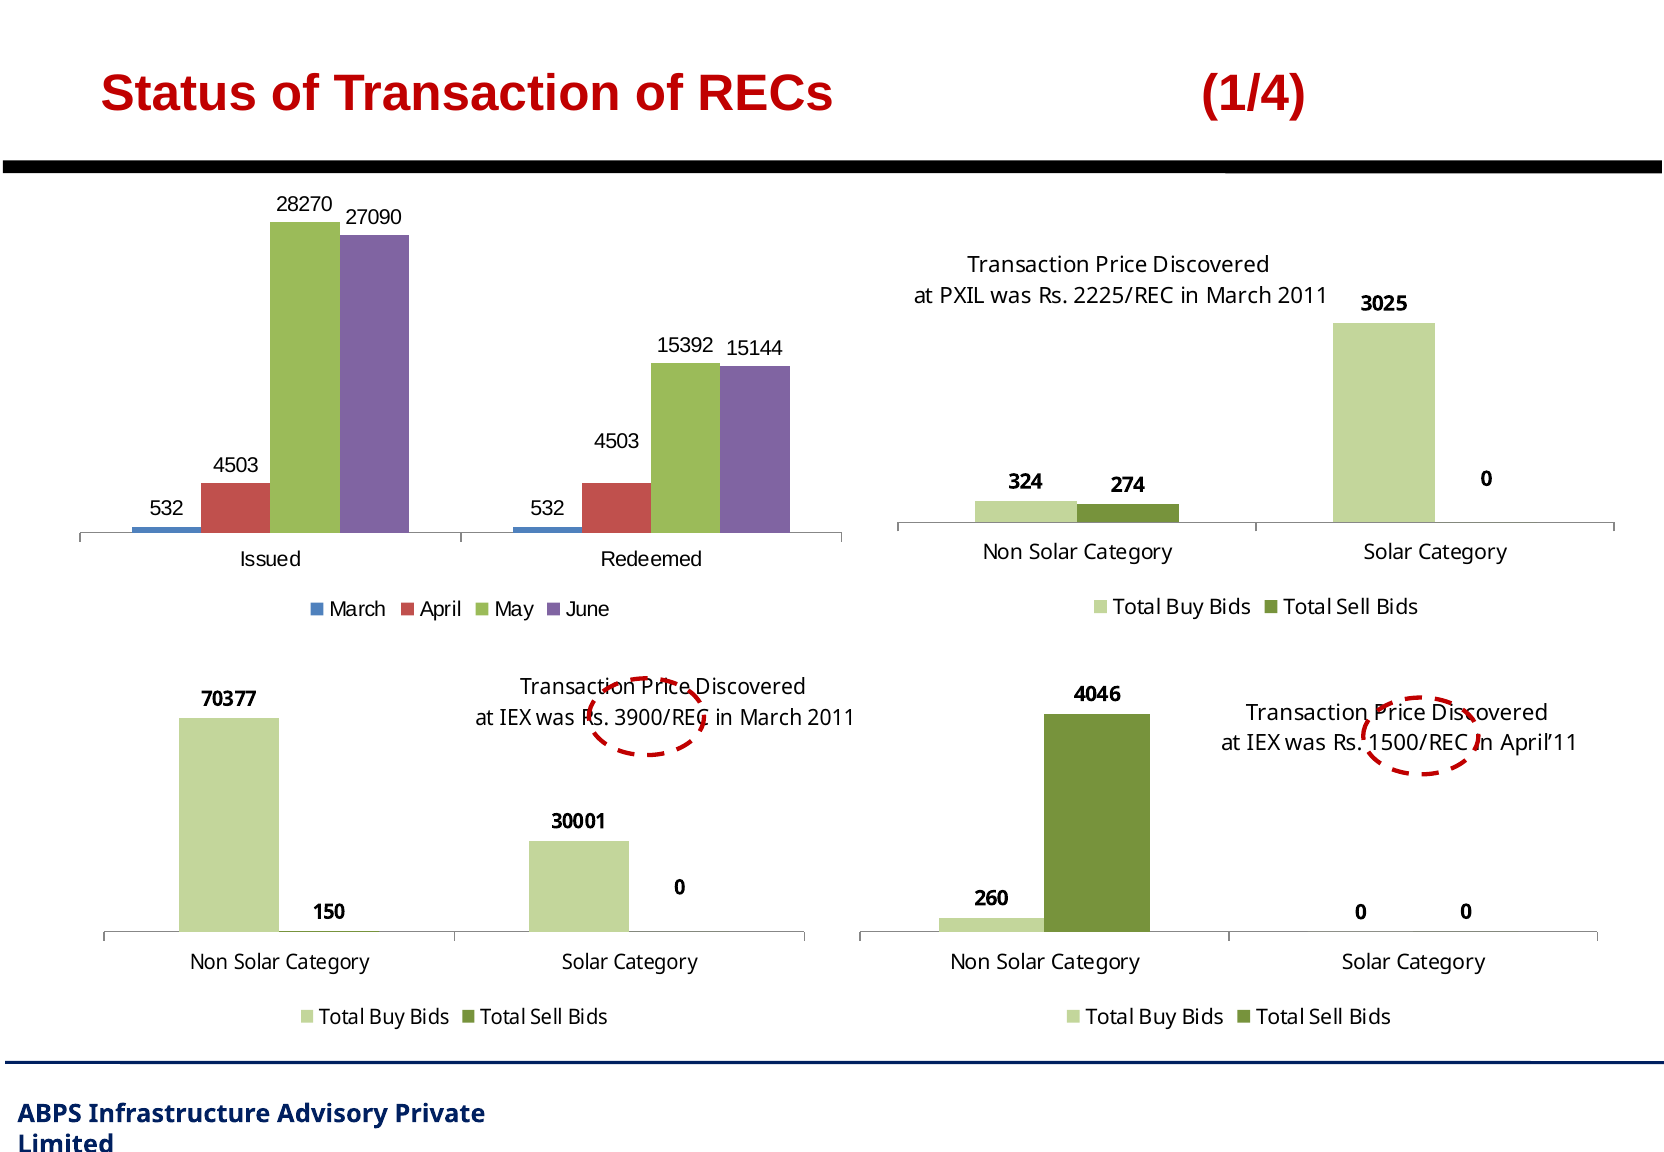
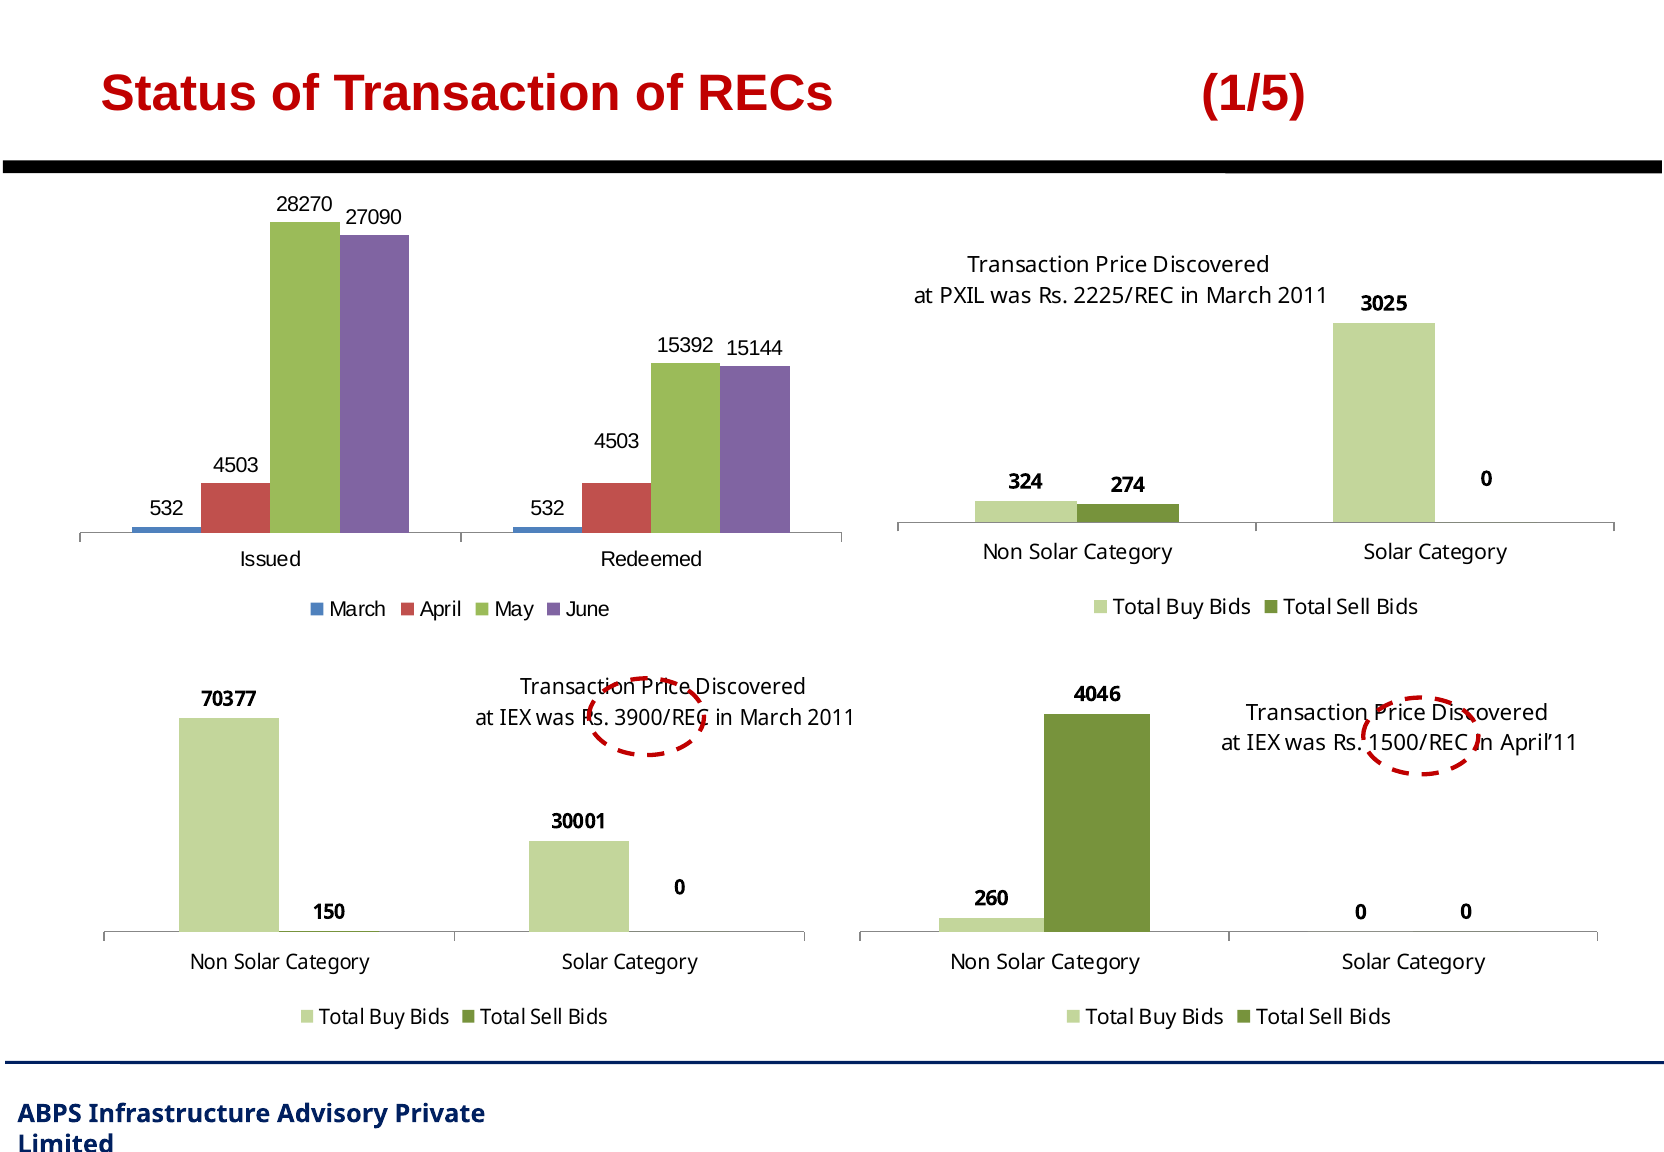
1/4: 1/4 -> 1/5 (1254, 93)
